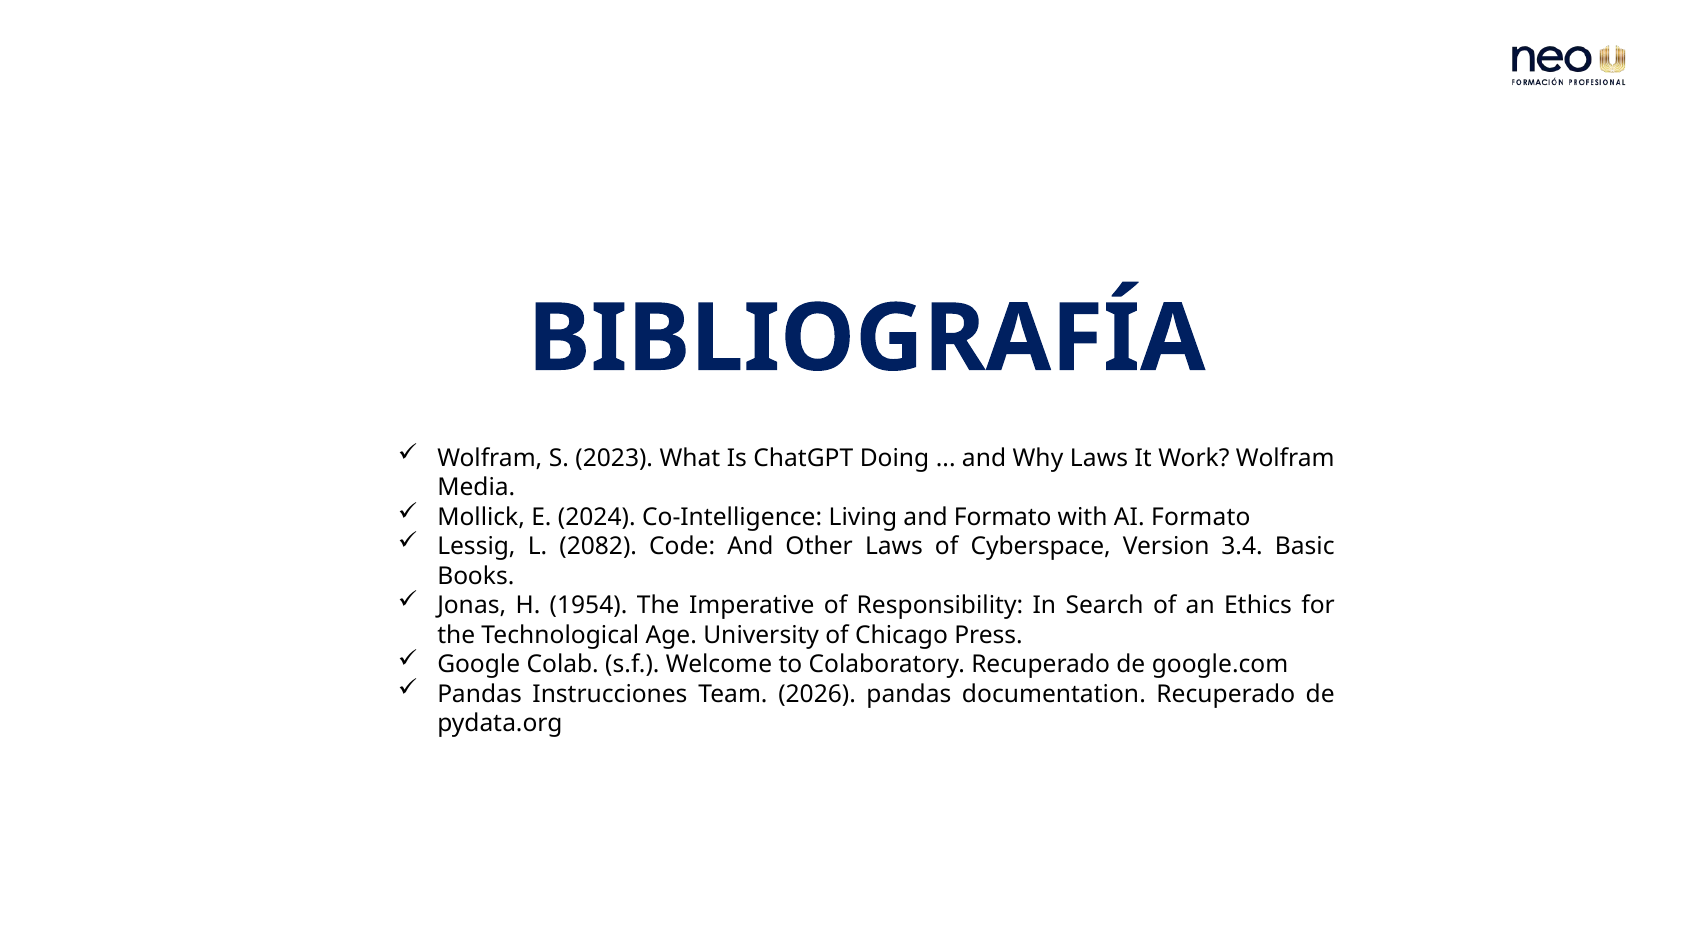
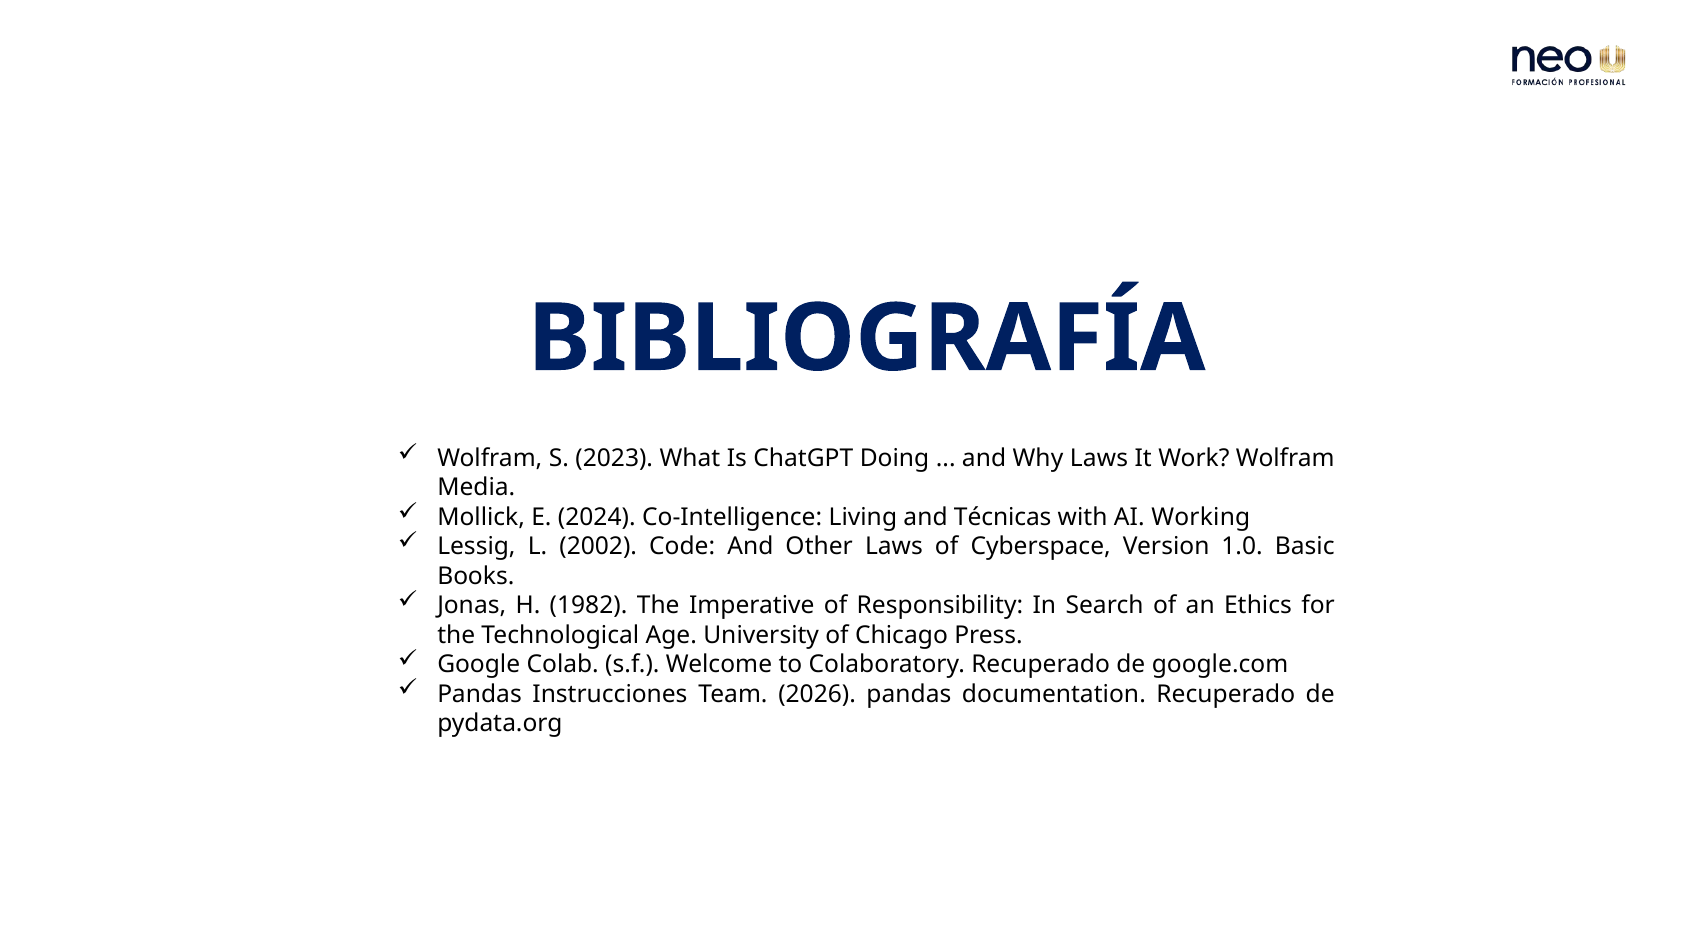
and Formato: Formato -> Técnicas (1003, 517)
AI Formato: Formato -> Working (1201, 517)
2082: 2082 -> 2002 (598, 547)
3.4: 3.4 -> 1.0 (1242, 547)
1954: 1954 -> 1982 (589, 606)
